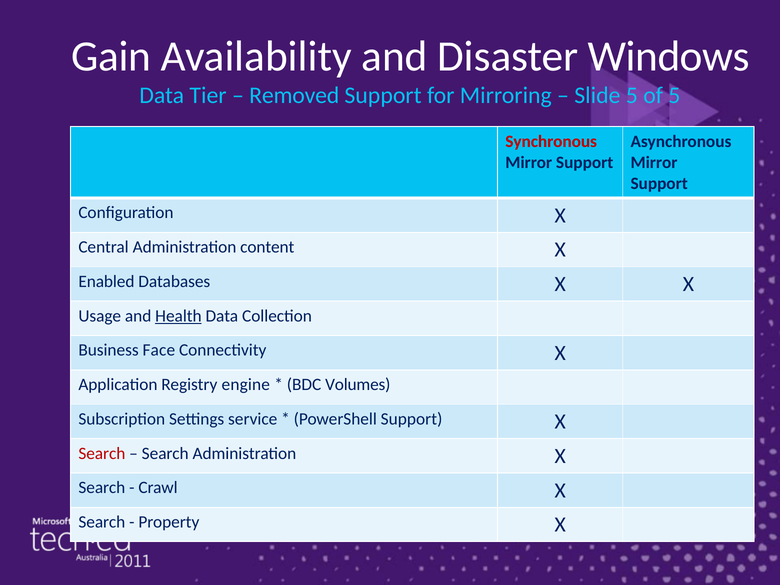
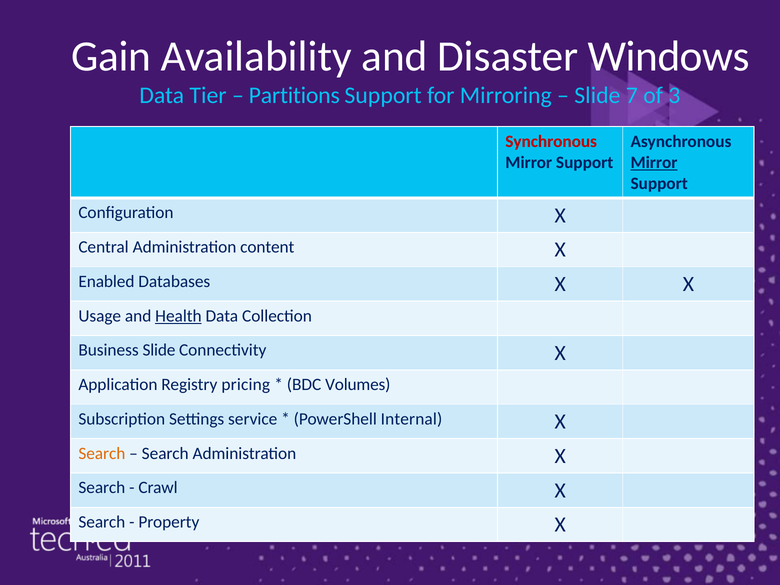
Removed: Removed -> Partitions (294, 95)
Slide 5: 5 -> 7 (632, 95)
of 5: 5 -> 3 (674, 95)
Mirror underline: none -> present (654, 163)
Business Face: Face -> Slide (159, 350)
engine: engine -> pricing (246, 385)
PowerShell Support: Support -> Internal (411, 419)
Search colour: red -> orange (102, 453)
